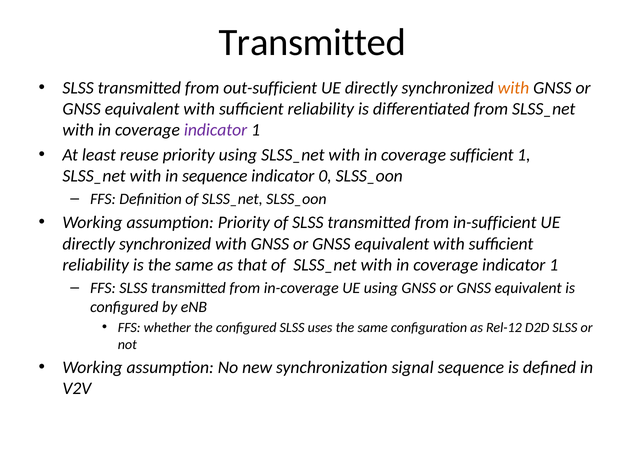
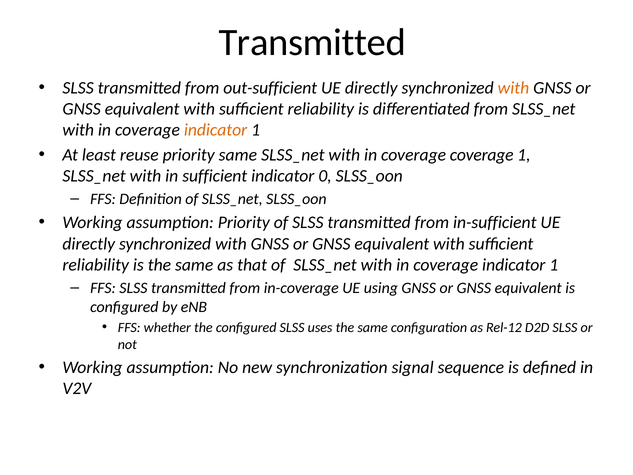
indicator colour: purple -> orange (216, 130)
priority using: using -> same (238, 155)
coverage sufficient: sufficient -> coverage (482, 155)
in sequence: sequence -> sufficient (215, 176)
